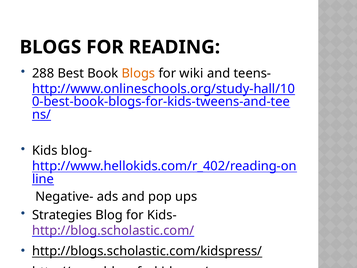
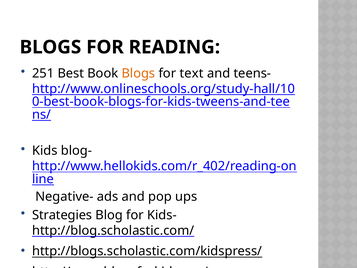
288: 288 -> 251 (43, 73)
wiki: wiki -> text (192, 73)
http://blog.scholastic.com/ colour: purple -> black (113, 230)
